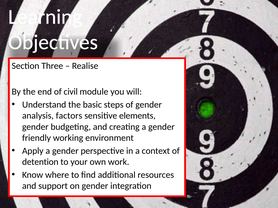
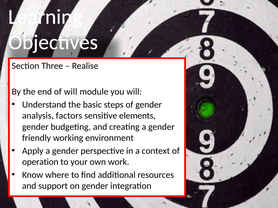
of civil: civil -> will (71, 92)
detention: detention -> operation (40, 162)
